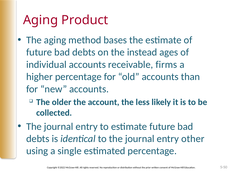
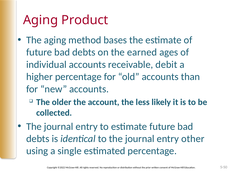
instead: instead -> earned (142, 52)
firms: firms -> debit (166, 65)
